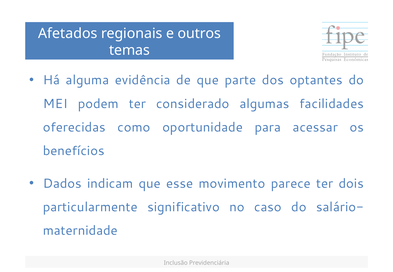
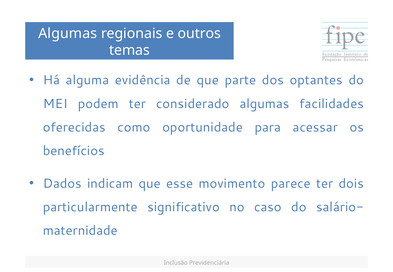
Afetados: Afetados -> Algumas (68, 33)
